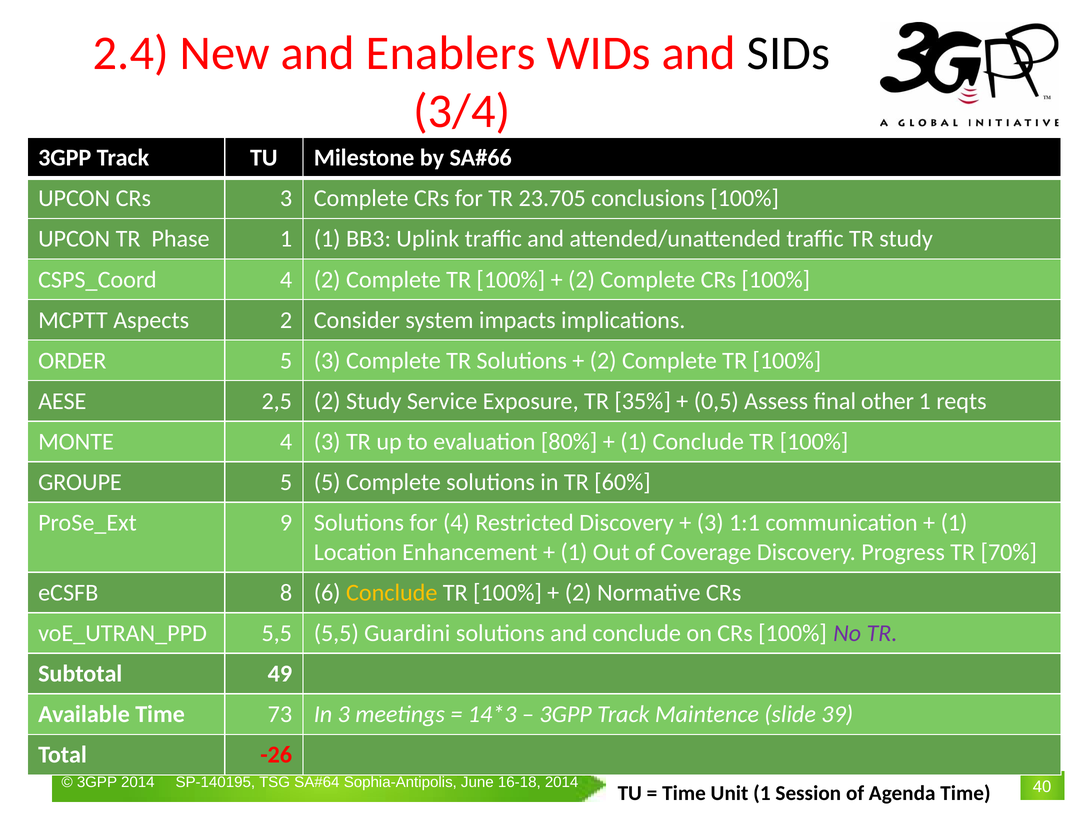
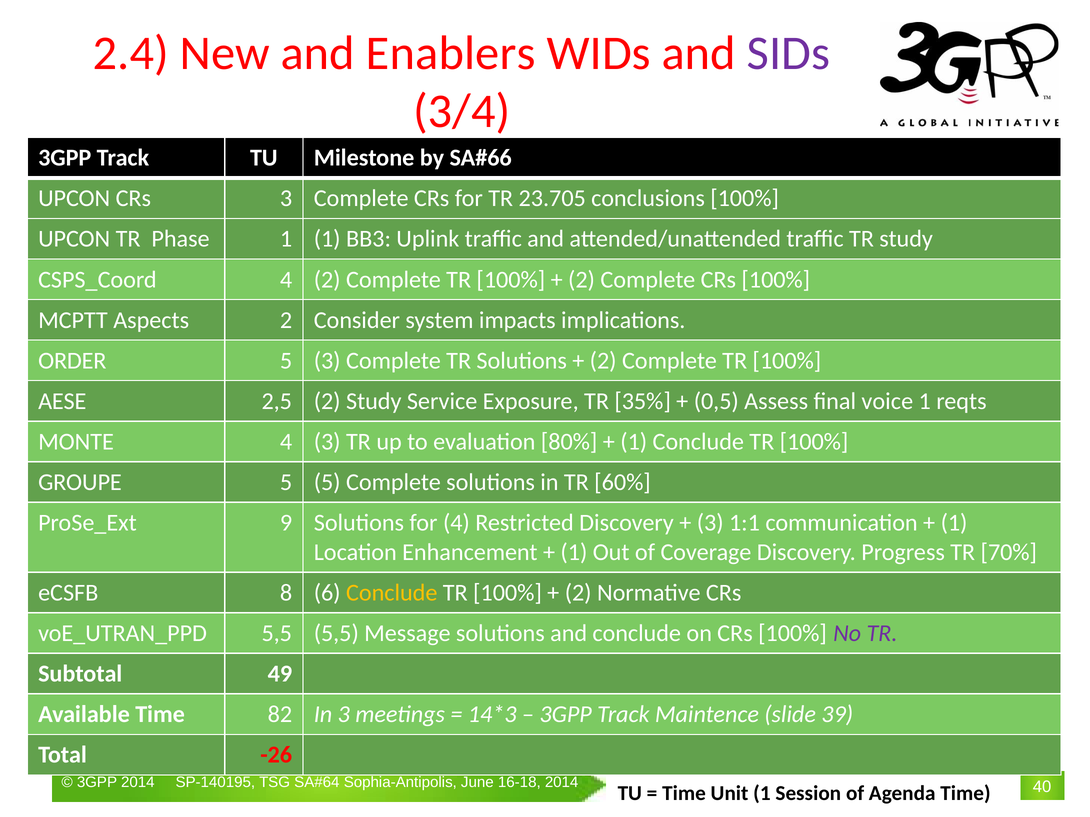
SIDs colour: black -> purple (788, 53)
other: other -> voice (887, 401)
Guardini: Guardini -> Message (407, 634)
73: 73 -> 82 (280, 715)
